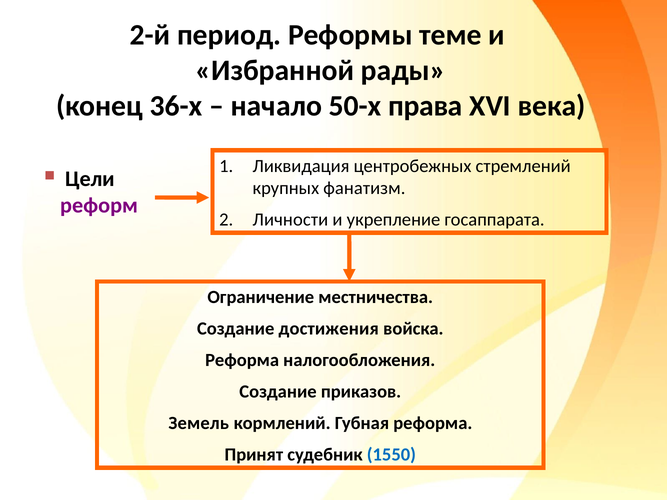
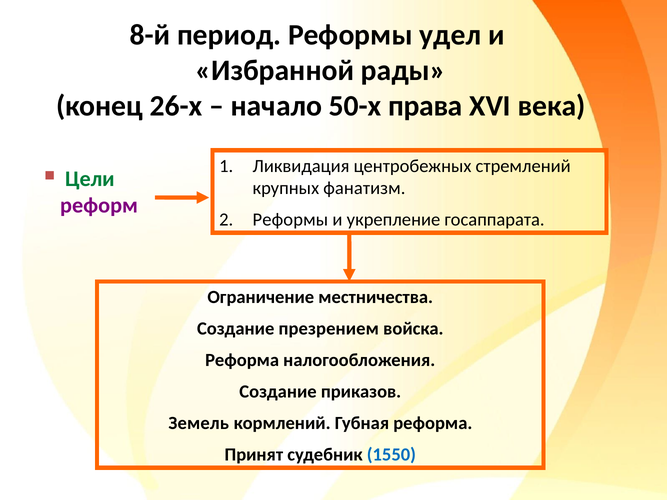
2-й: 2-й -> 8-й (150, 35)
теме: теме -> удел (450, 35)
36-х: 36-х -> 26-х (176, 106)
Цели colour: black -> green (90, 179)
Личности: Личности -> Реформы (290, 220)
достижения: достижения -> презрением (329, 329)
